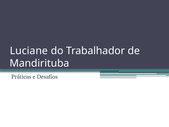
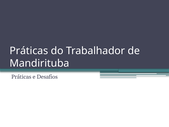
Luciane: Luciane -> Práticas (29, 51)
